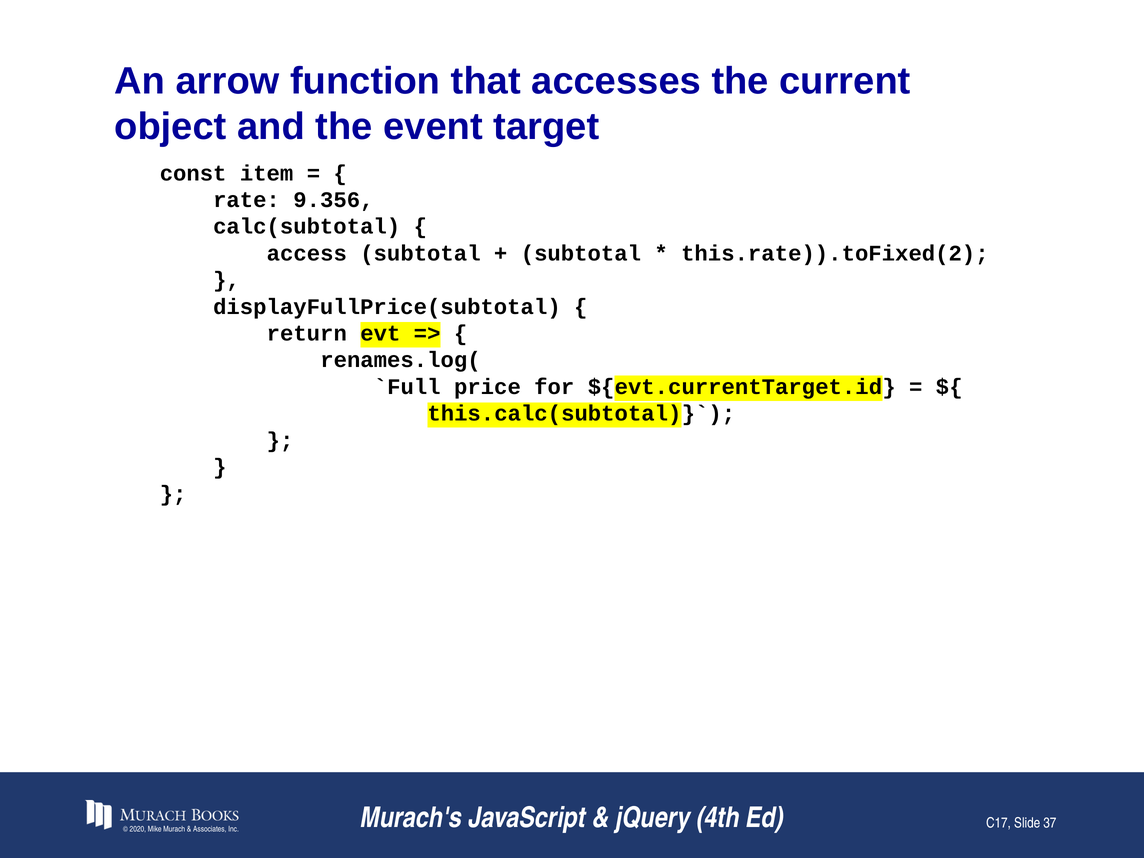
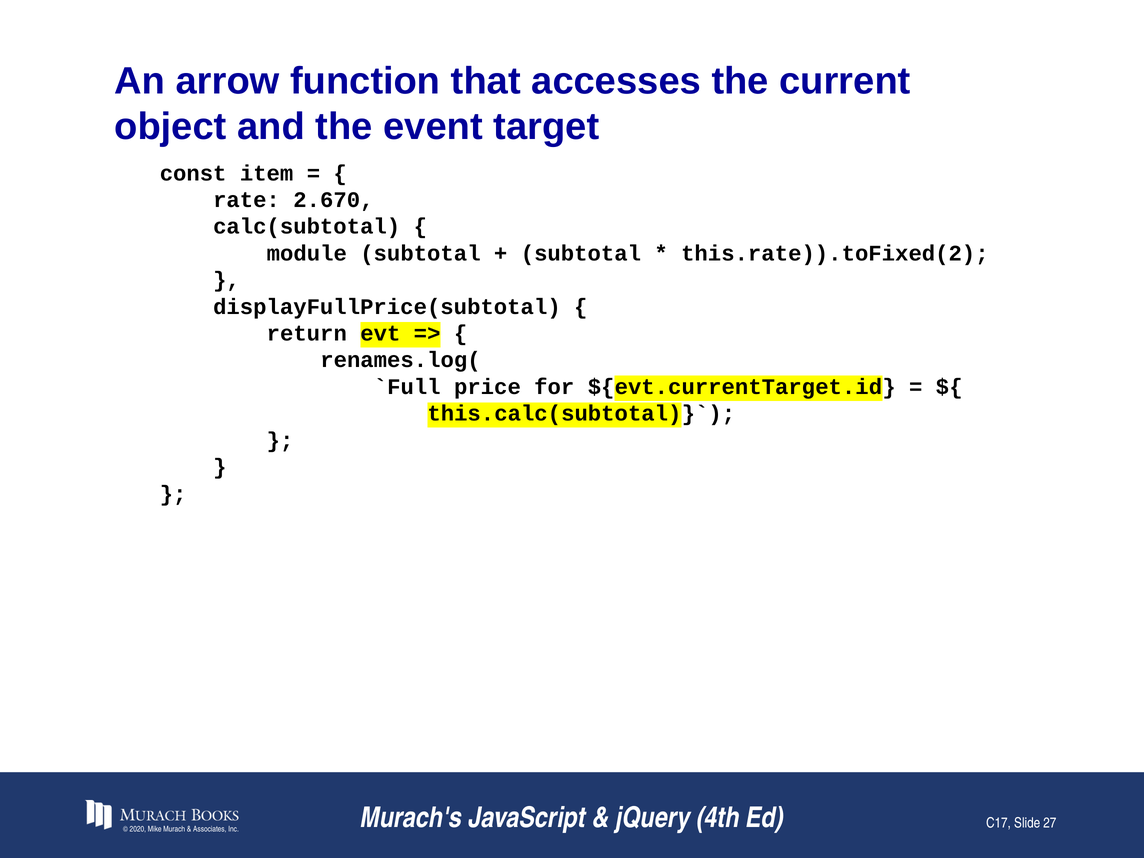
9.356: 9.356 -> 2.670 (333, 200)
access: access -> module (307, 253)
37: 37 -> 27 (1050, 823)
